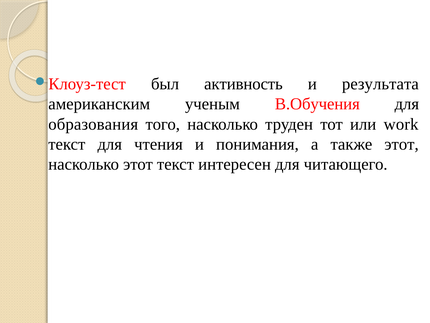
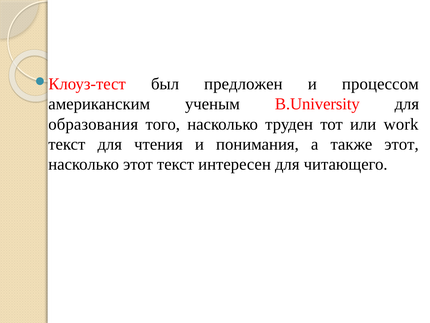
активность: активность -> предложен (243, 84)
результата: результата -> процессом (380, 84)
В.Обучения: В.Обучения -> В.University (317, 104)
